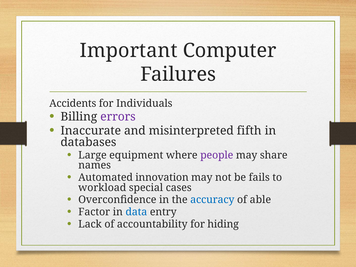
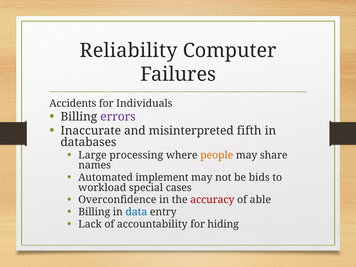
Important: Important -> Reliability (129, 51)
equipment: equipment -> processing (136, 155)
people colour: purple -> orange (217, 155)
innovation: innovation -> implement (162, 178)
fails: fails -> bids (259, 178)
accuracy colour: blue -> red (212, 200)
Factor: Factor -> Billing (94, 212)
